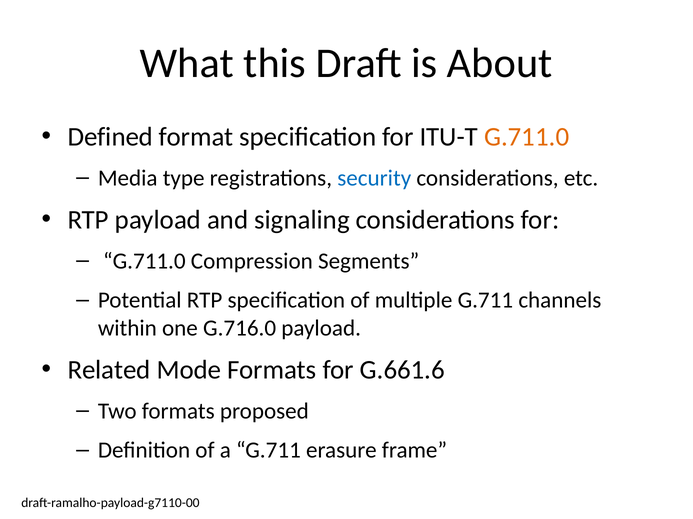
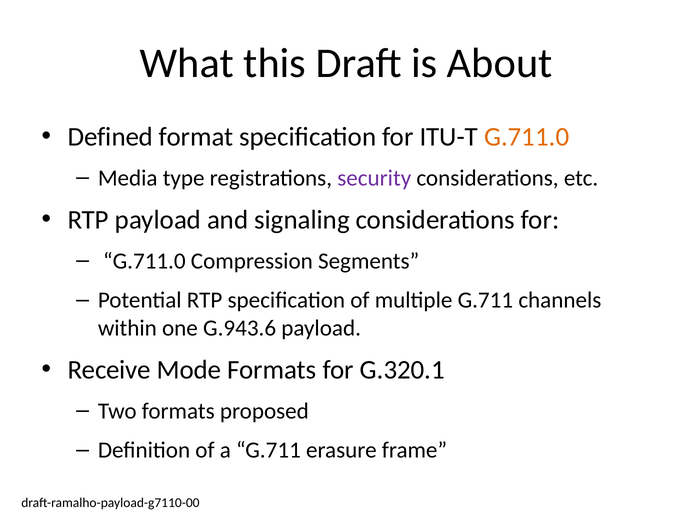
security colour: blue -> purple (374, 178)
G.716.0: G.716.0 -> G.943.6 (240, 328)
Related: Related -> Receive (109, 370)
G.661.6: G.661.6 -> G.320.1 (402, 370)
